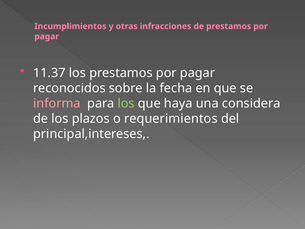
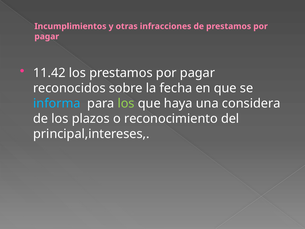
11.37: 11.37 -> 11.42 (49, 73)
informa colour: pink -> light blue (57, 103)
requerimientos: requerimientos -> reconocimiento (171, 119)
